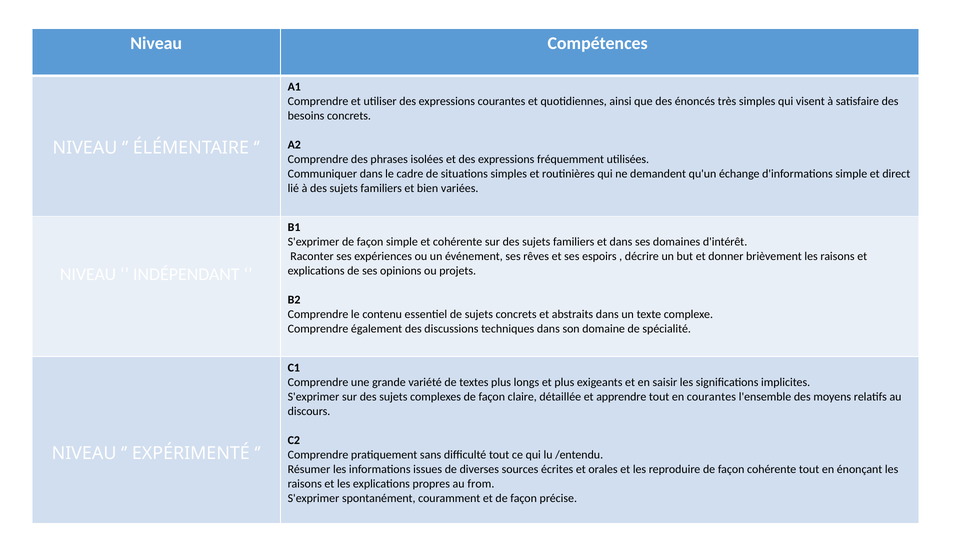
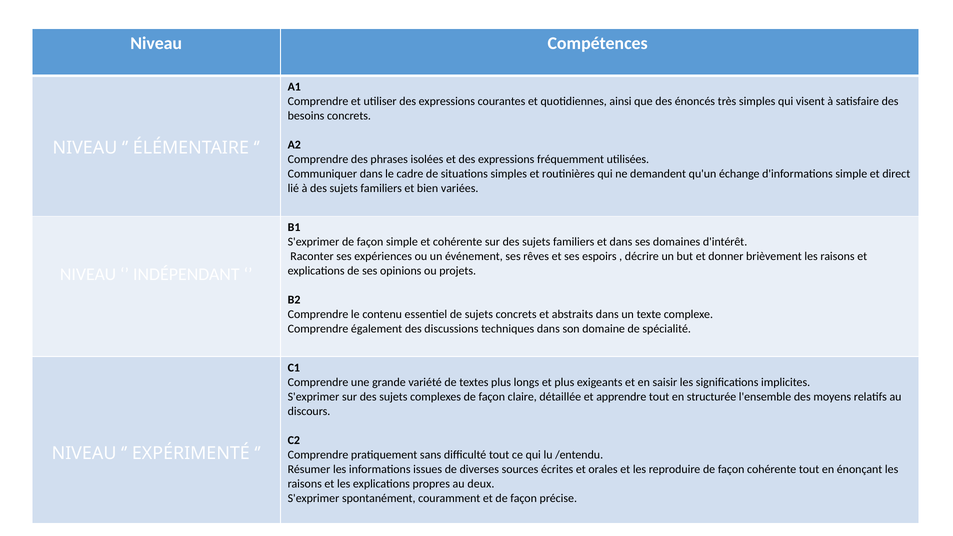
en courantes: courantes -> structurée (712, 397)
from: from -> deux (481, 484)
